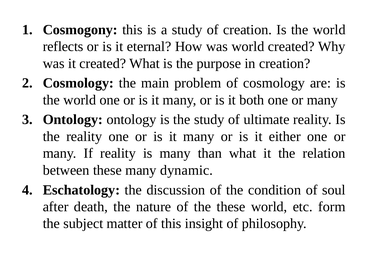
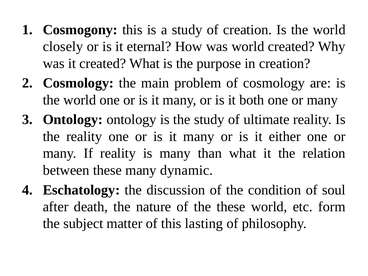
reflects: reflects -> closely (63, 47)
insight: insight -> lasting (204, 224)
